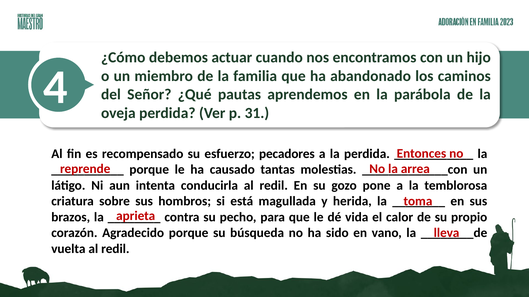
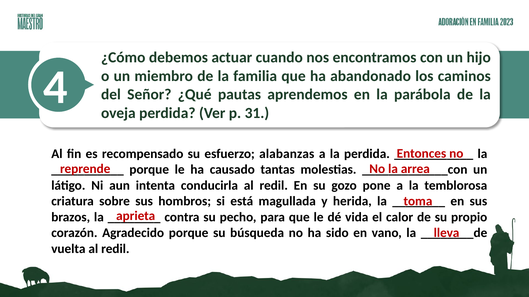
pecadores: pecadores -> alabanzas (287, 154)
